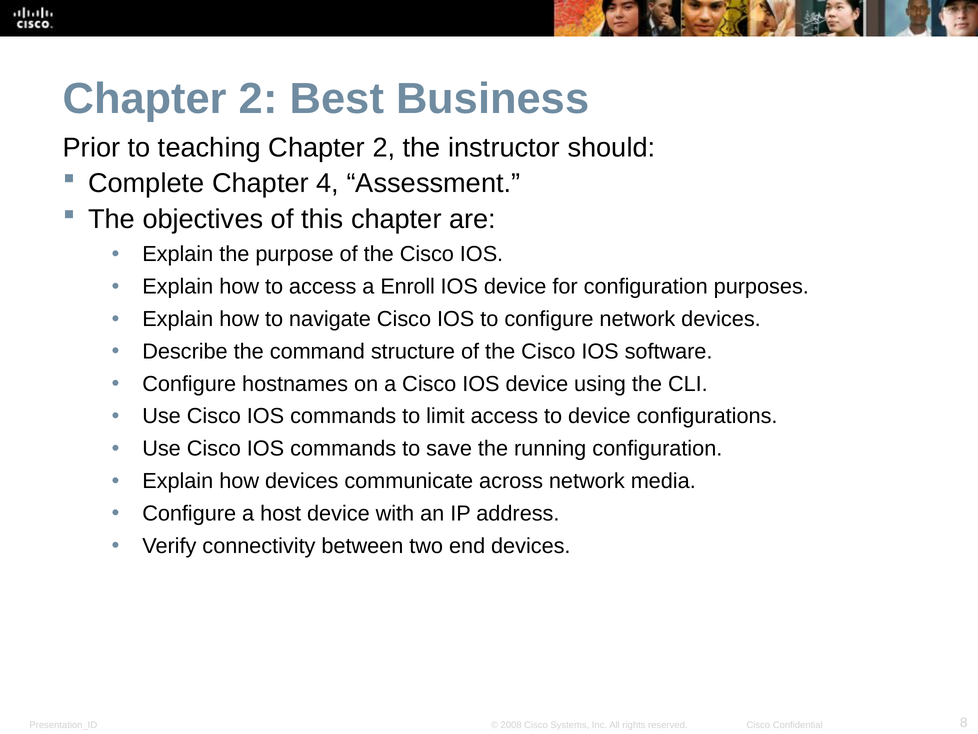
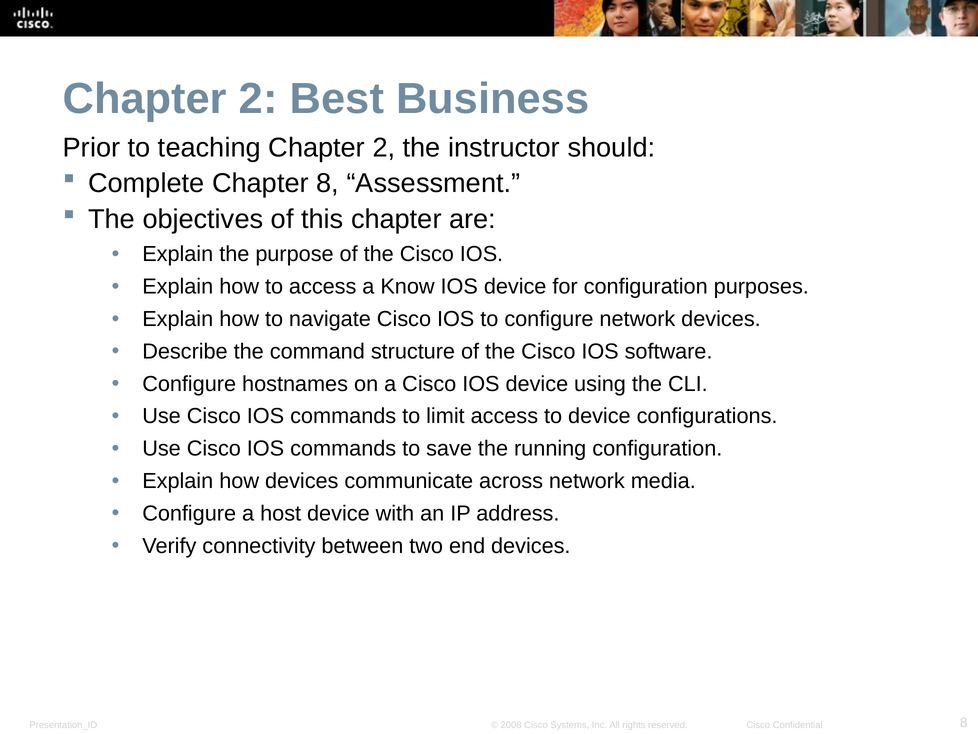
Chapter 4: 4 -> 8 (328, 183)
Enroll: Enroll -> Know (408, 286)
